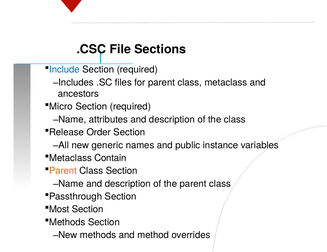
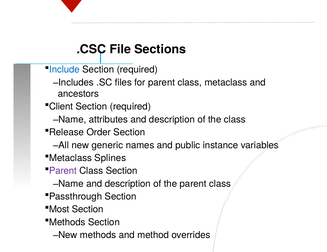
Micro: Micro -> Client (61, 107)
Contain: Contain -> Splines (110, 158)
Parent colour: orange -> purple (63, 171)
